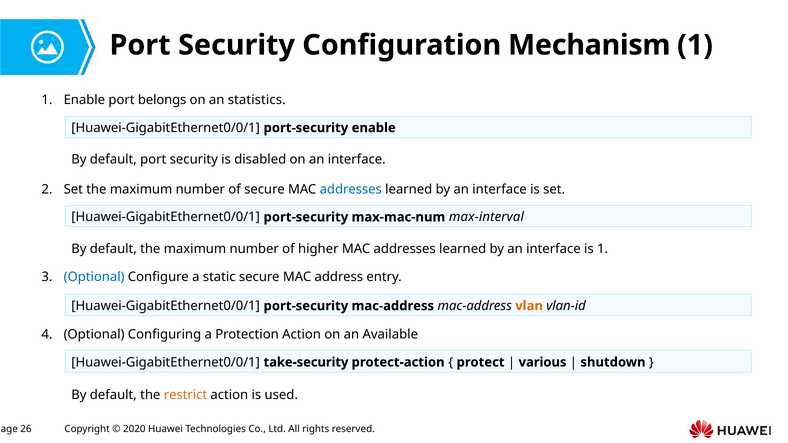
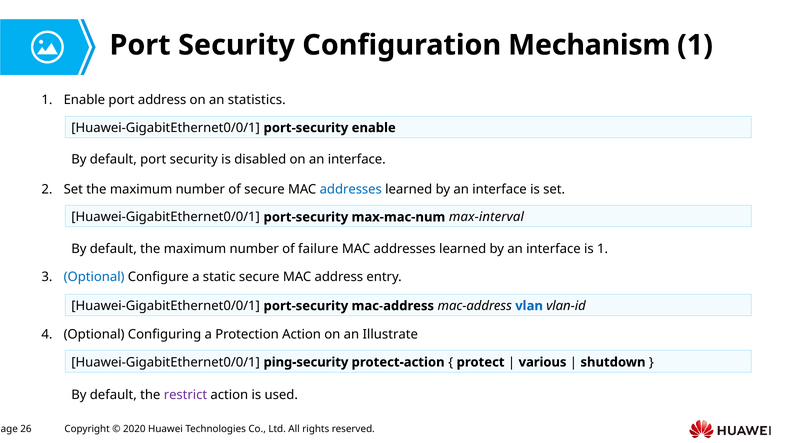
port belongs: belongs -> address (162, 100)
higher: higher -> failure (318, 249)
vlan colour: orange -> blue (529, 306)
Available: Available -> Illustrate (390, 334)
take-security: take-security -> ping-security (306, 362)
restrict colour: orange -> purple (185, 395)
